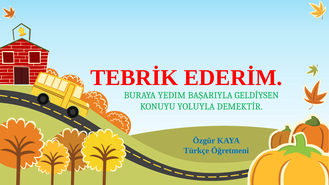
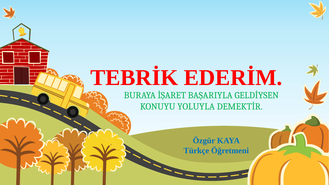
YEDIM: YEDIM -> İŞARET (172, 95)
